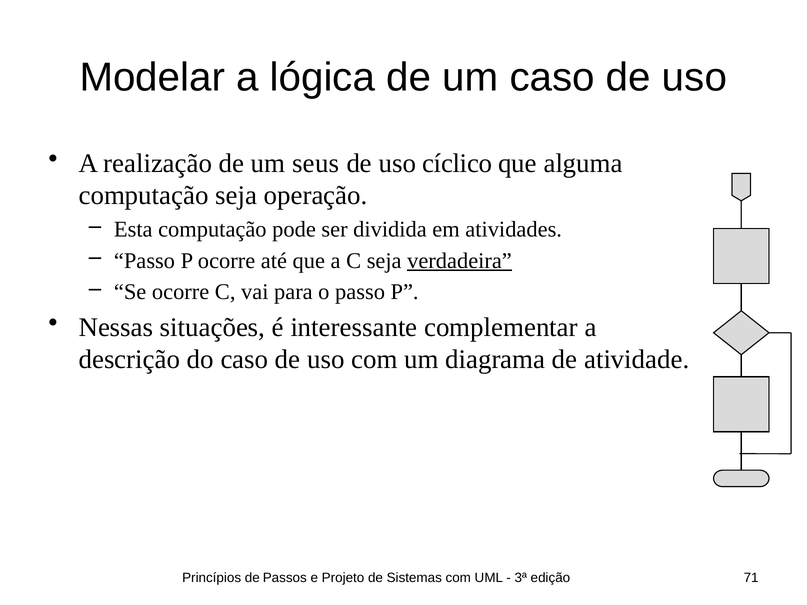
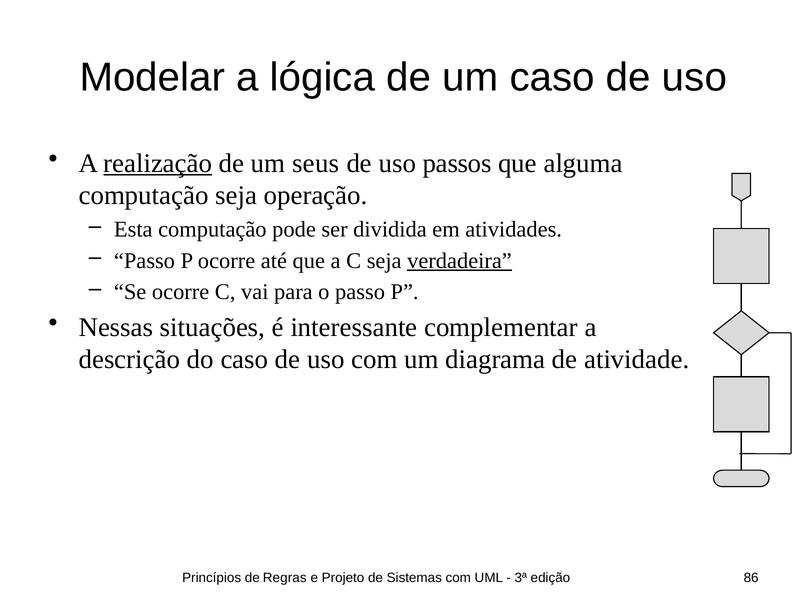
realização underline: none -> present (158, 163)
cíclico: cíclico -> passos (457, 163)
Passos: Passos -> Regras (285, 578)
71: 71 -> 86 (751, 578)
